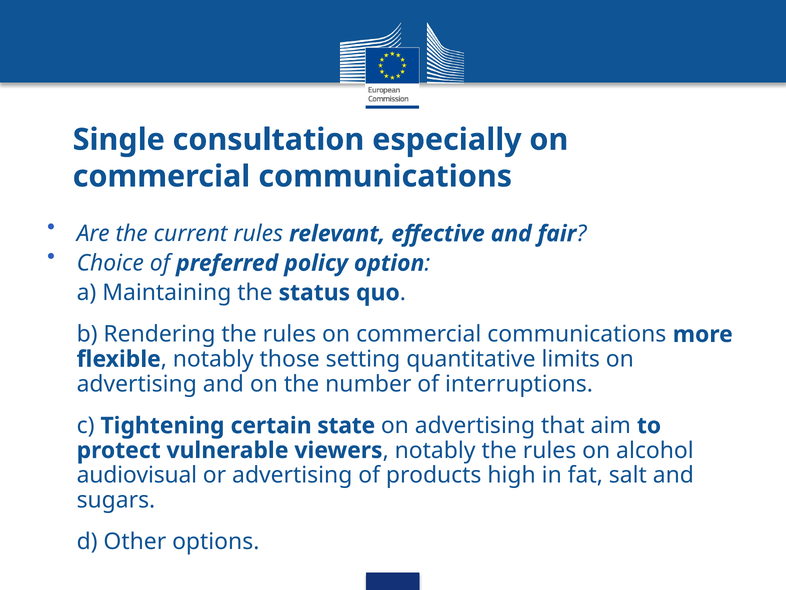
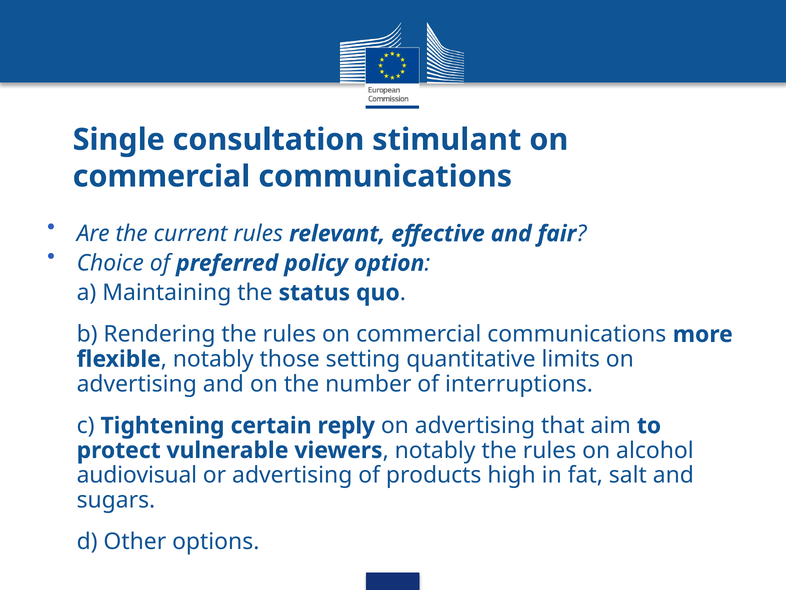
especially: especially -> stimulant (447, 140)
state: state -> reply (346, 425)
